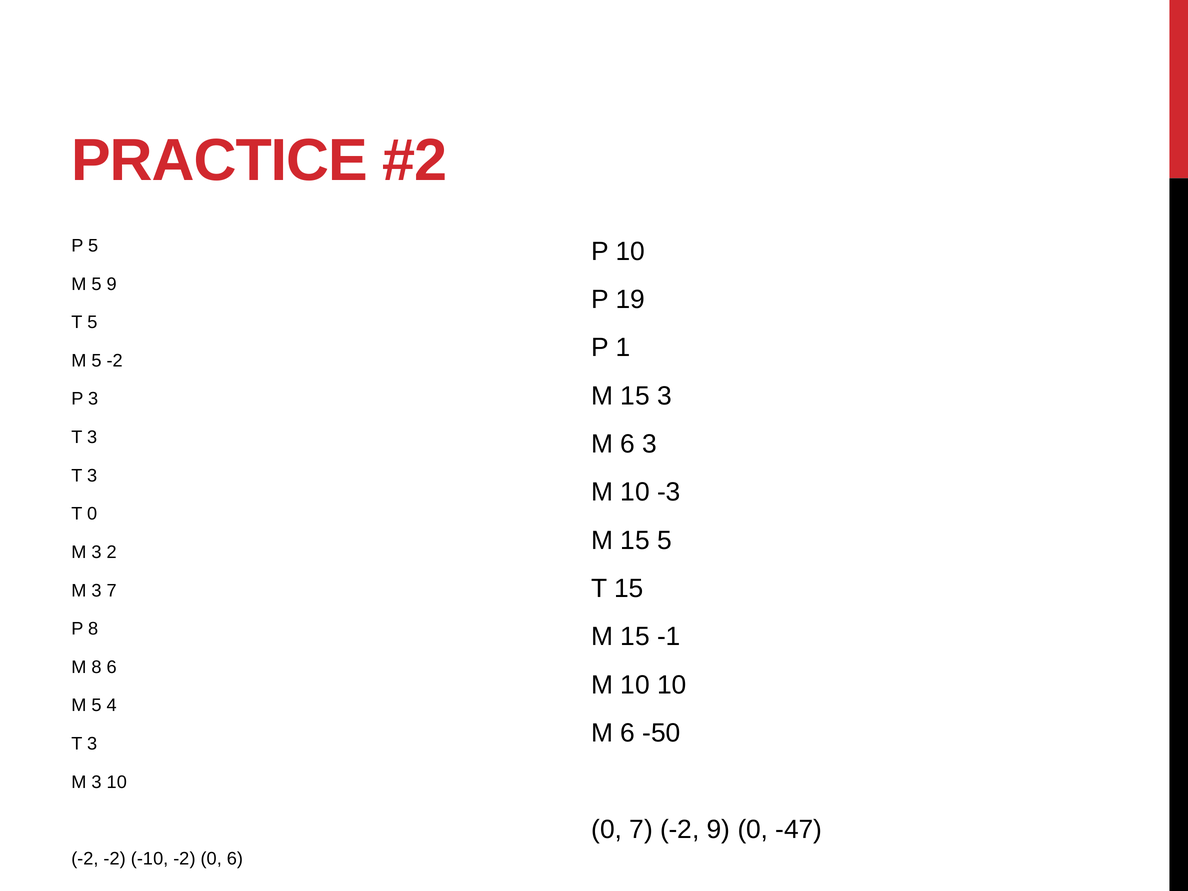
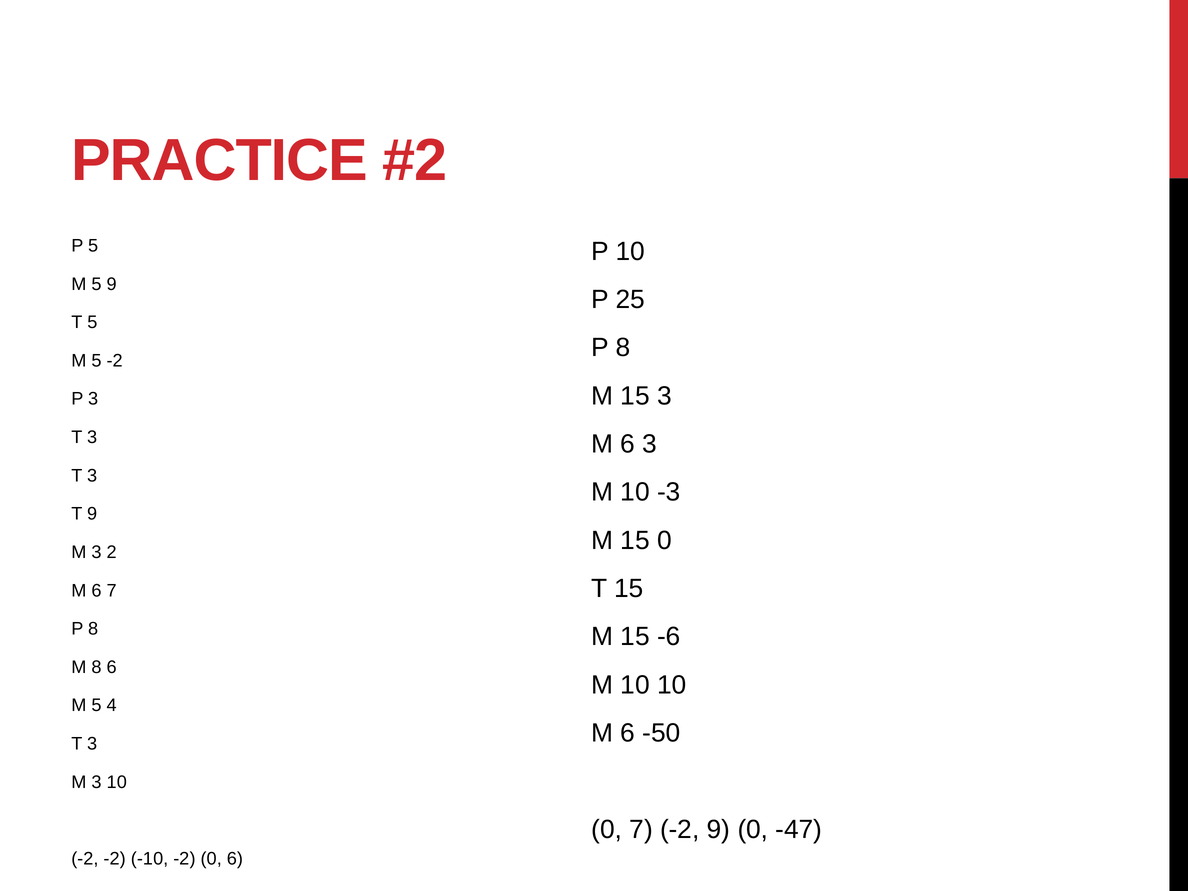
19: 19 -> 25 (630, 299)
1: 1 -> 8 (623, 348)
T 0: 0 -> 9 (92, 514)
15 5: 5 -> 0 (664, 540)
3: 3 -> 6 (97, 591)
-1: -1 -> -6 (669, 637)
